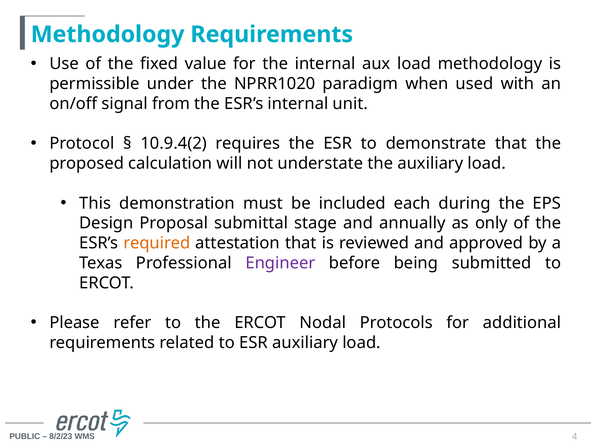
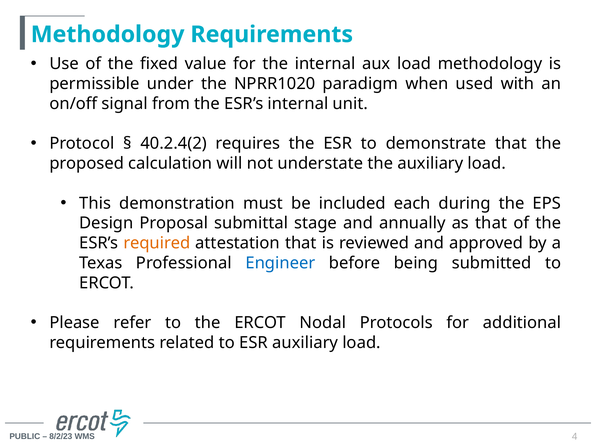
10.9.4(2: 10.9.4(2 -> 40.2.4(2 (174, 143)
as only: only -> that (491, 223)
Engineer colour: purple -> blue (280, 263)
